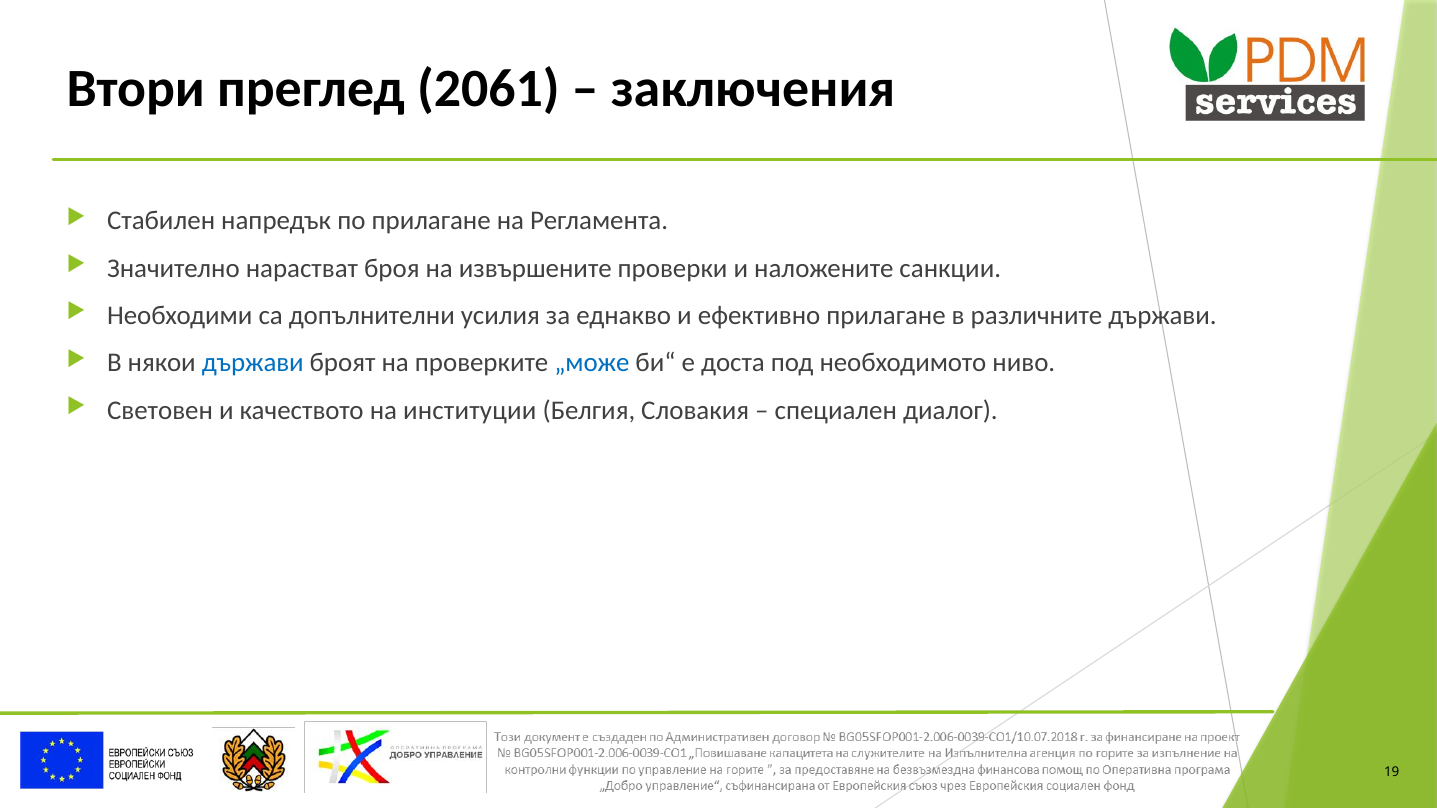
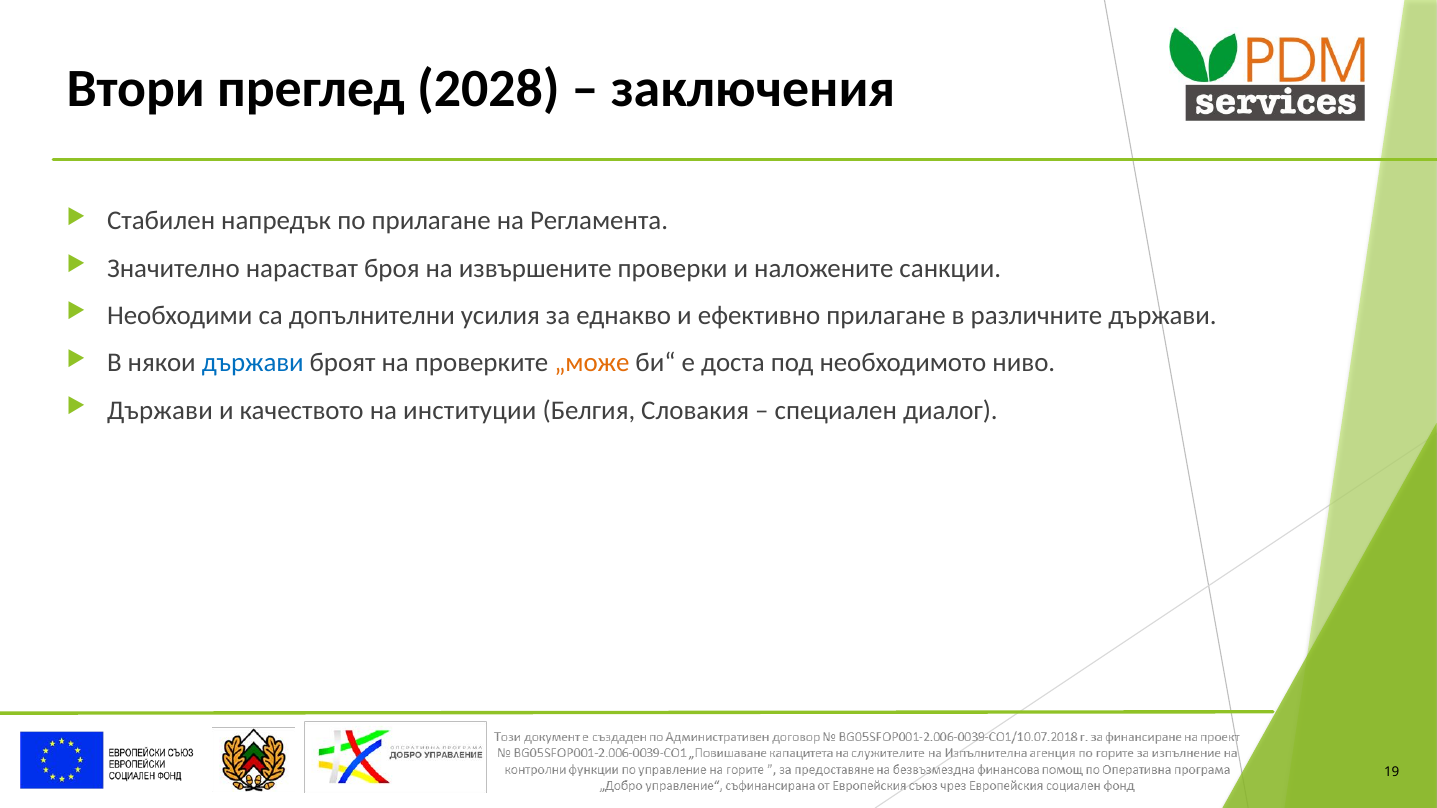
2061: 2061 -> 2028 (488, 89)
„може colour: blue -> orange (592, 363)
Световен: Световен -> Държави (160, 410)
